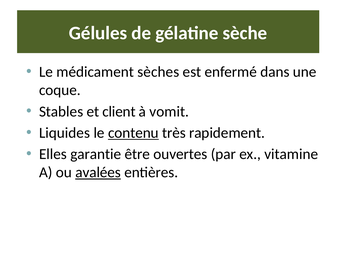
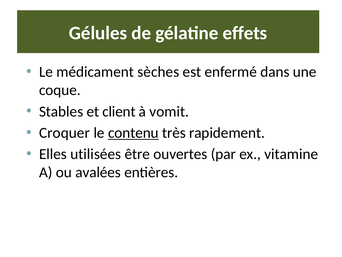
sèche: sèche -> effets (245, 33)
Liquides: Liquides -> Croquer (64, 133)
garantie: garantie -> utilisées (96, 154)
avalées underline: present -> none (98, 172)
